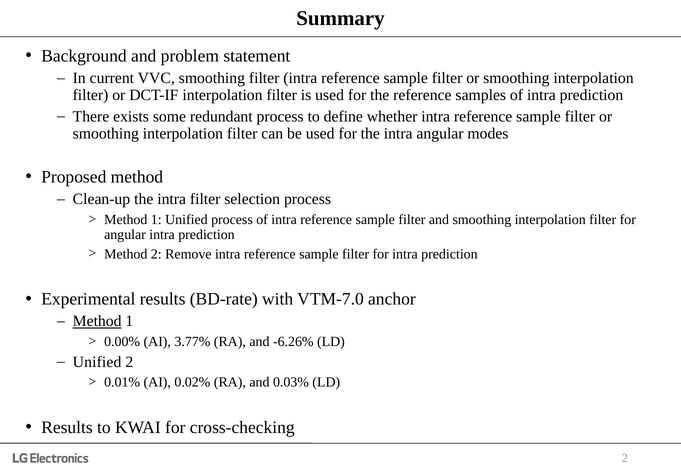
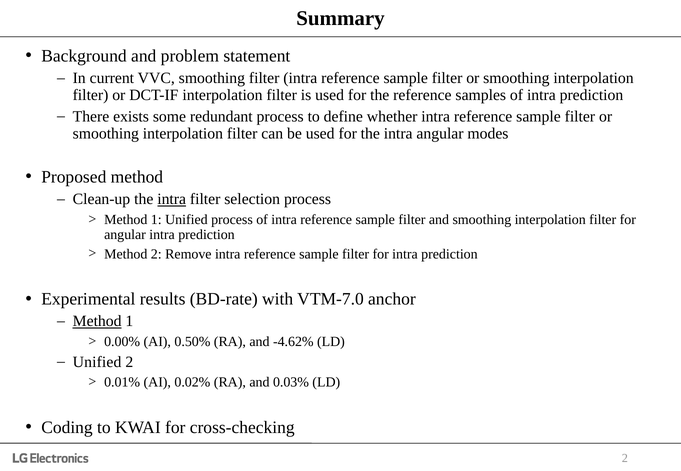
intra underline: none -> present (172, 199)
3.77%: 3.77% -> 0.50% (192, 342)
-6.26%: -6.26% -> -4.62% (293, 342)
Results: Results -> Coding (67, 428)
